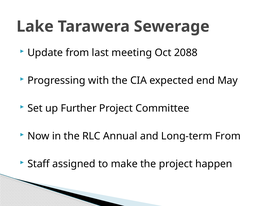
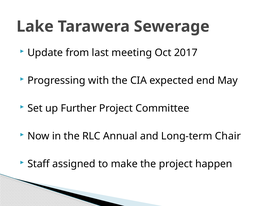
2088: 2088 -> 2017 (186, 53)
Long-term From: From -> Chair (228, 136)
